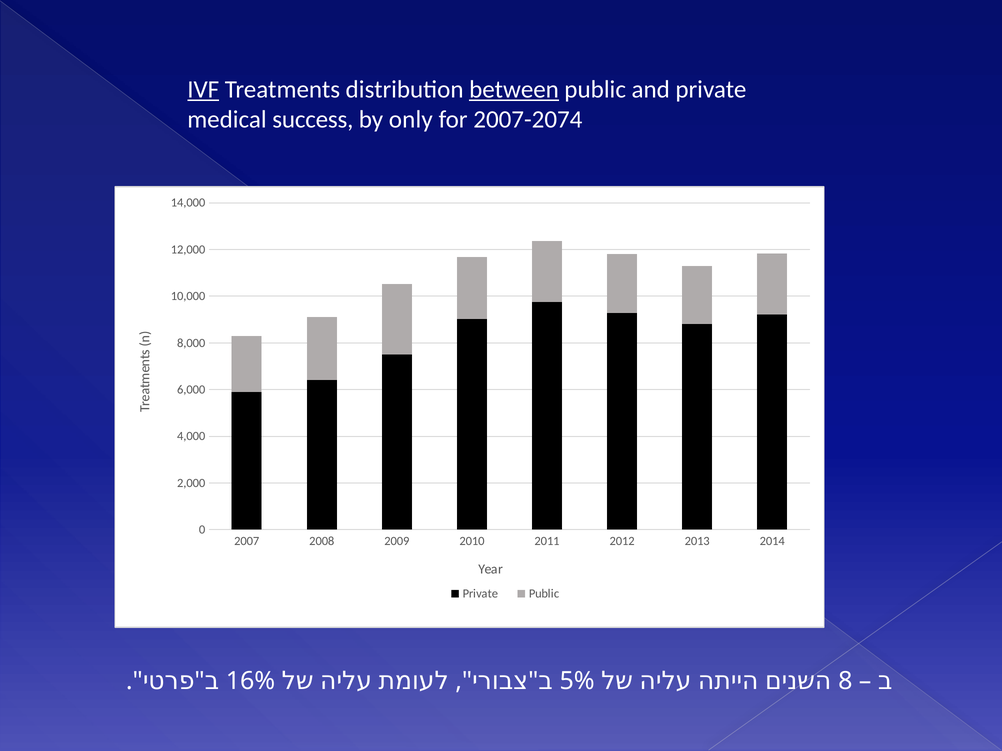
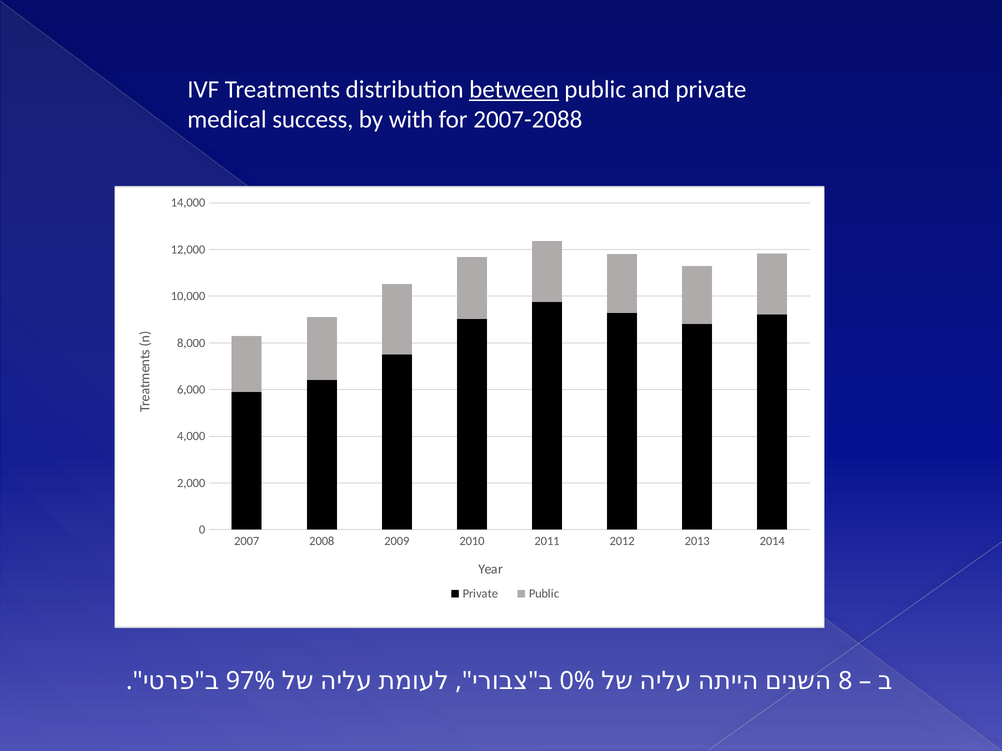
IVF underline: present -> none (203, 90)
only: only -> with (411, 120)
2007-2074: 2007-2074 -> 2007-2088 (528, 120)
16%: 16% -> 97% (250, 681)
5%: 5% -> 0% (577, 681)
